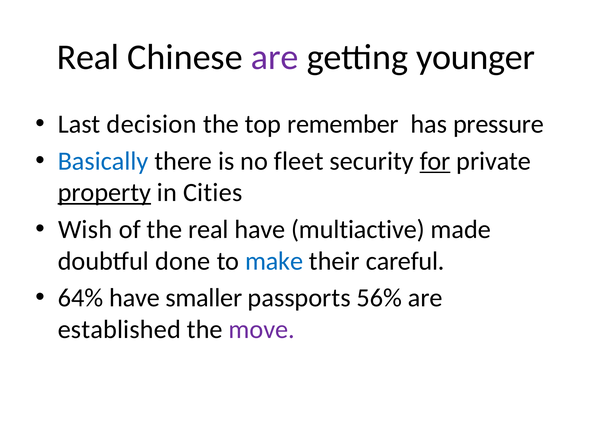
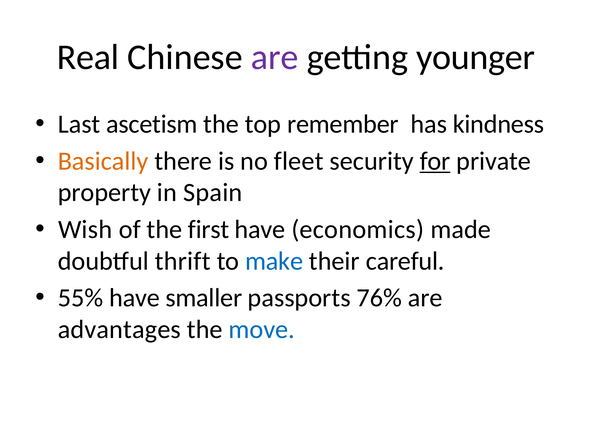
decision: decision -> ascetism (152, 124)
pressure: pressure -> kindness (498, 124)
Basically colour: blue -> orange (103, 161)
property underline: present -> none (104, 193)
Cities: Cities -> Spain (213, 193)
the real: real -> first (209, 229)
multiactive: multiactive -> economics (358, 229)
done: done -> thrift (183, 261)
64%: 64% -> 55% (80, 298)
56%: 56% -> 76% (379, 298)
established: established -> advantages (119, 329)
move colour: purple -> blue (262, 329)
